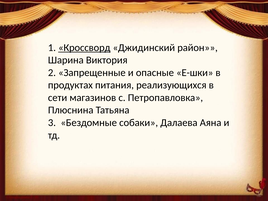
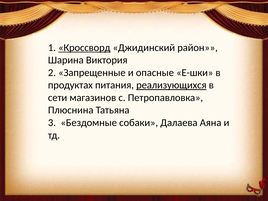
реализующихся underline: none -> present (171, 85)
